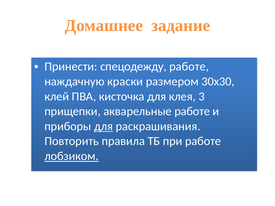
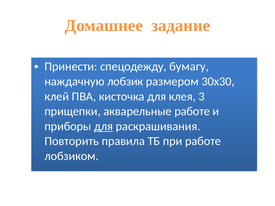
спецодежду работе: работе -> бумагу (189, 67)
краски: краски -> лобзик (125, 82)
лобзиком underline: present -> none (72, 156)
